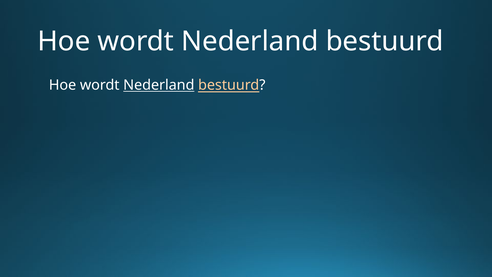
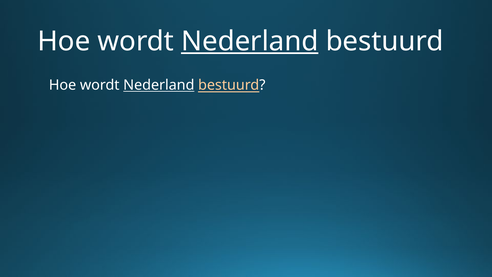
Nederland underline: none -> present (250, 41)
